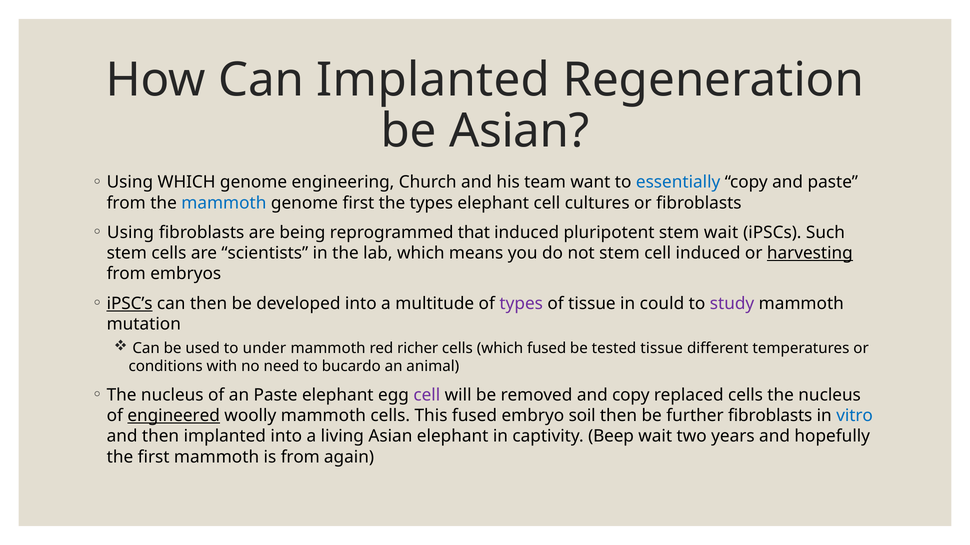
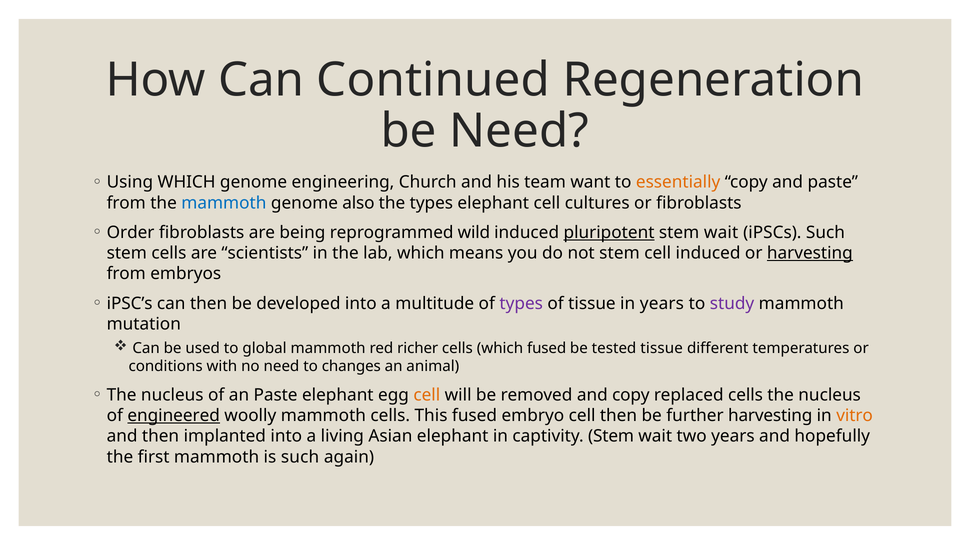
Can Implanted: Implanted -> Continued (433, 80)
be Asian: Asian -> Need (519, 131)
essentially colour: blue -> orange (678, 182)
genome first: first -> also (358, 203)
Using: Using -> Order (131, 233)
that: that -> wild (474, 233)
pluripotent underline: none -> present (609, 233)
iPSC’s underline: present -> none (130, 304)
in could: could -> years (662, 304)
under: under -> global (265, 349)
bucardo: bucardo -> changes (351, 367)
cell colour: purple -> orange (427, 396)
embryo soil: soil -> cell (582, 416)
further fibroblasts: fibroblasts -> harvesting (770, 416)
vitro colour: blue -> orange (855, 416)
captivity Beep: Beep -> Stem (611, 437)
is from: from -> such (300, 457)
